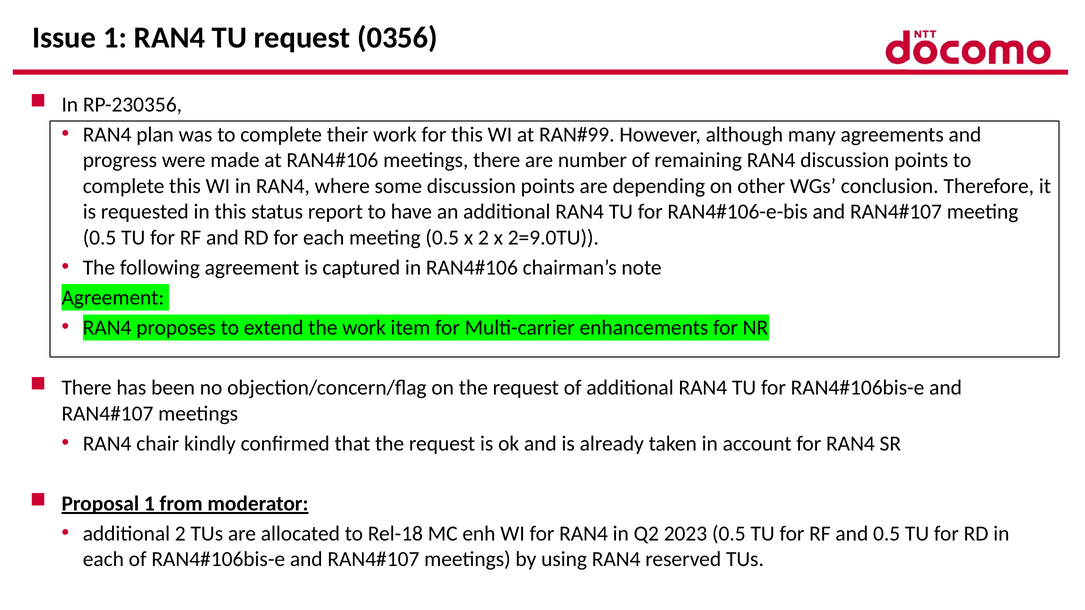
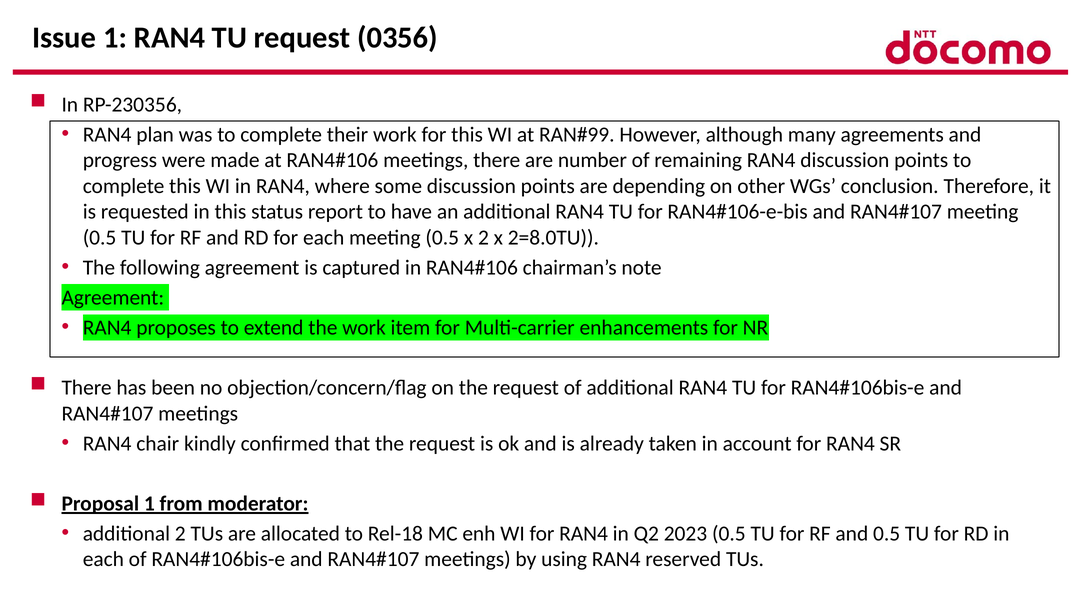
2=9.0TU: 2=9.0TU -> 2=8.0TU (553, 238)
